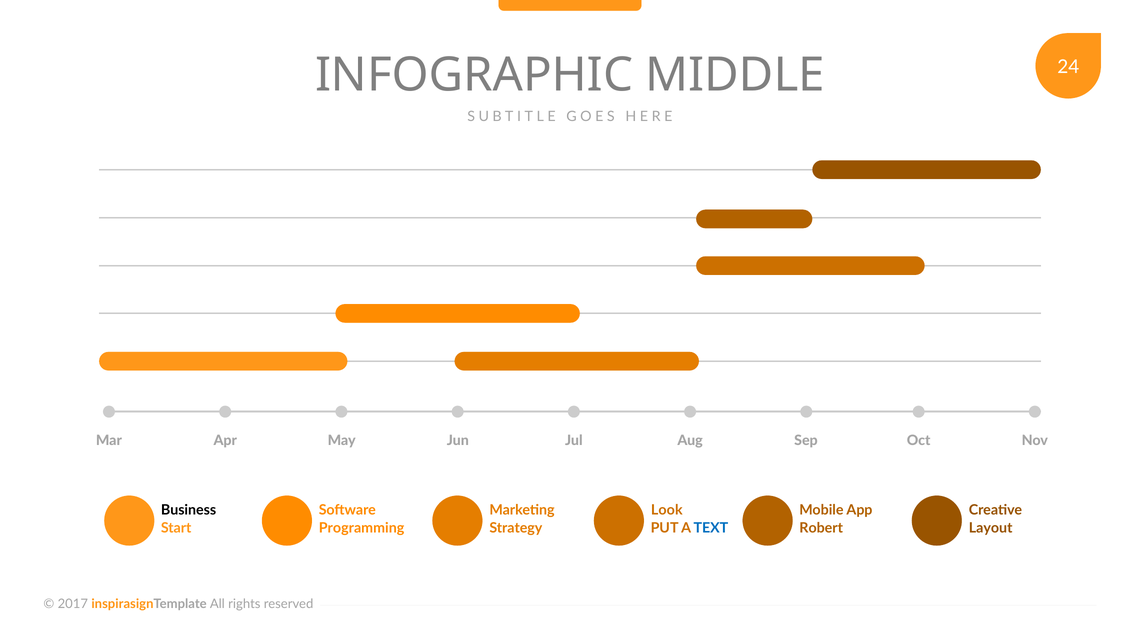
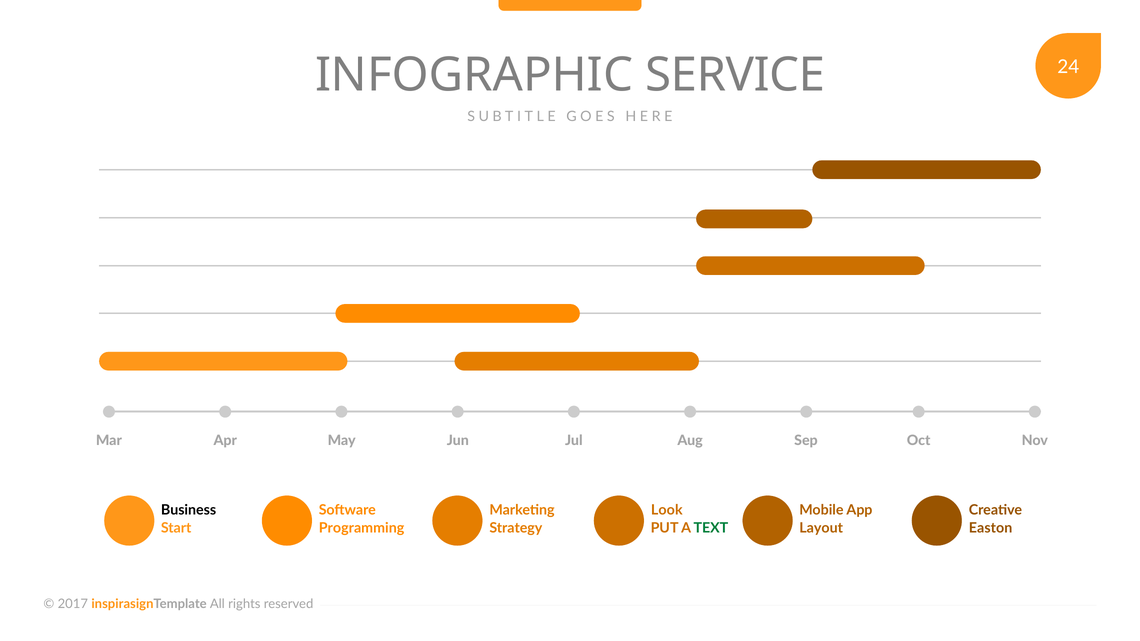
MIDDLE: MIDDLE -> SERVICE (735, 75)
TEXT colour: blue -> green (711, 528)
Robert: Robert -> Layout (821, 528)
Layout: Layout -> Easton (991, 528)
